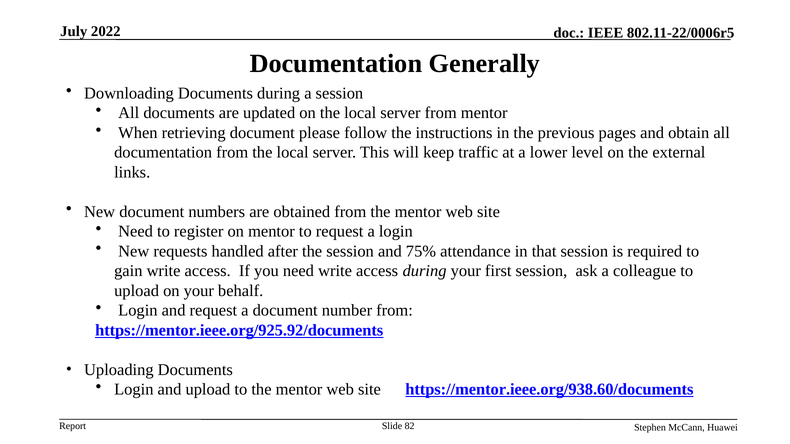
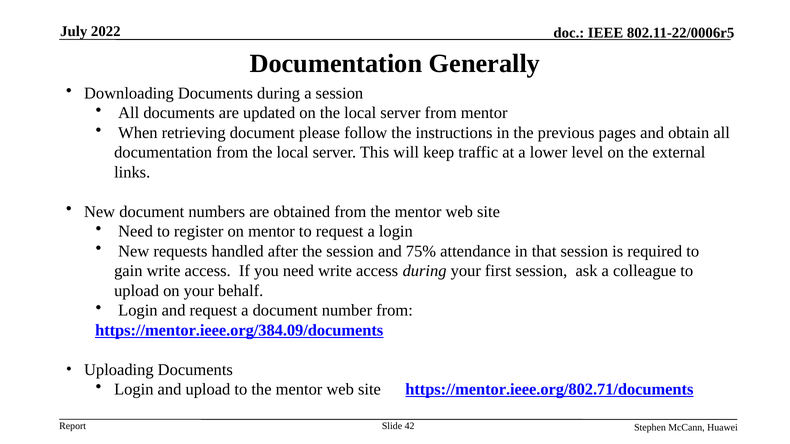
https://mentor.ieee.org/925.92/documents: https://mentor.ieee.org/925.92/documents -> https://mentor.ieee.org/384.09/documents (239, 330)
https://mentor.ieee.org/938.60/documents: https://mentor.ieee.org/938.60/documents -> https://mentor.ieee.org/802.71/documents (549, 390)
82: 82 -> 42 (410, 426)
